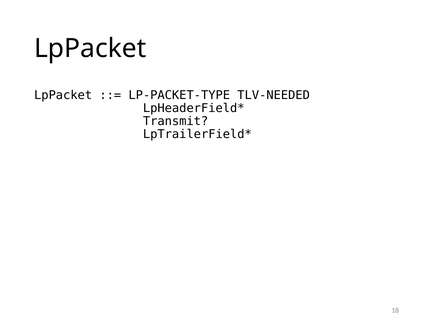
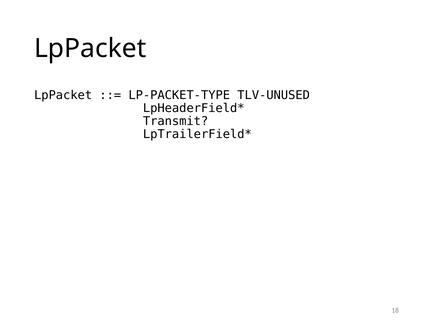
TLV-NEEDED: TLV-NEEDED -> TLV-UNUSED (274, 95)
